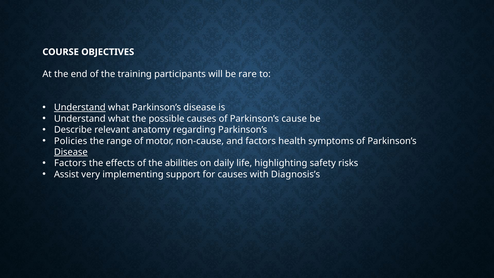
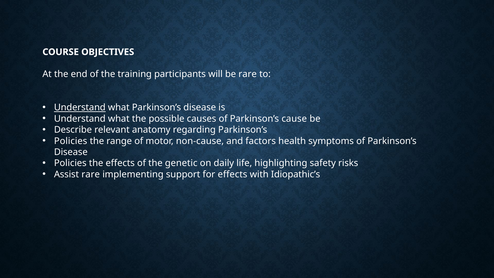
Disease underline: present -> none (71, 152)
Factors: Factors -> Policies (70, 163)
abilities: abilities -> genetic (181, 163)
Assist very: very -> rare (91, 174)
for causes: causes -> effects (232, 174)
Diagnosis’s: Diagnosis’s -> Idiopathic’s (296, 174)
